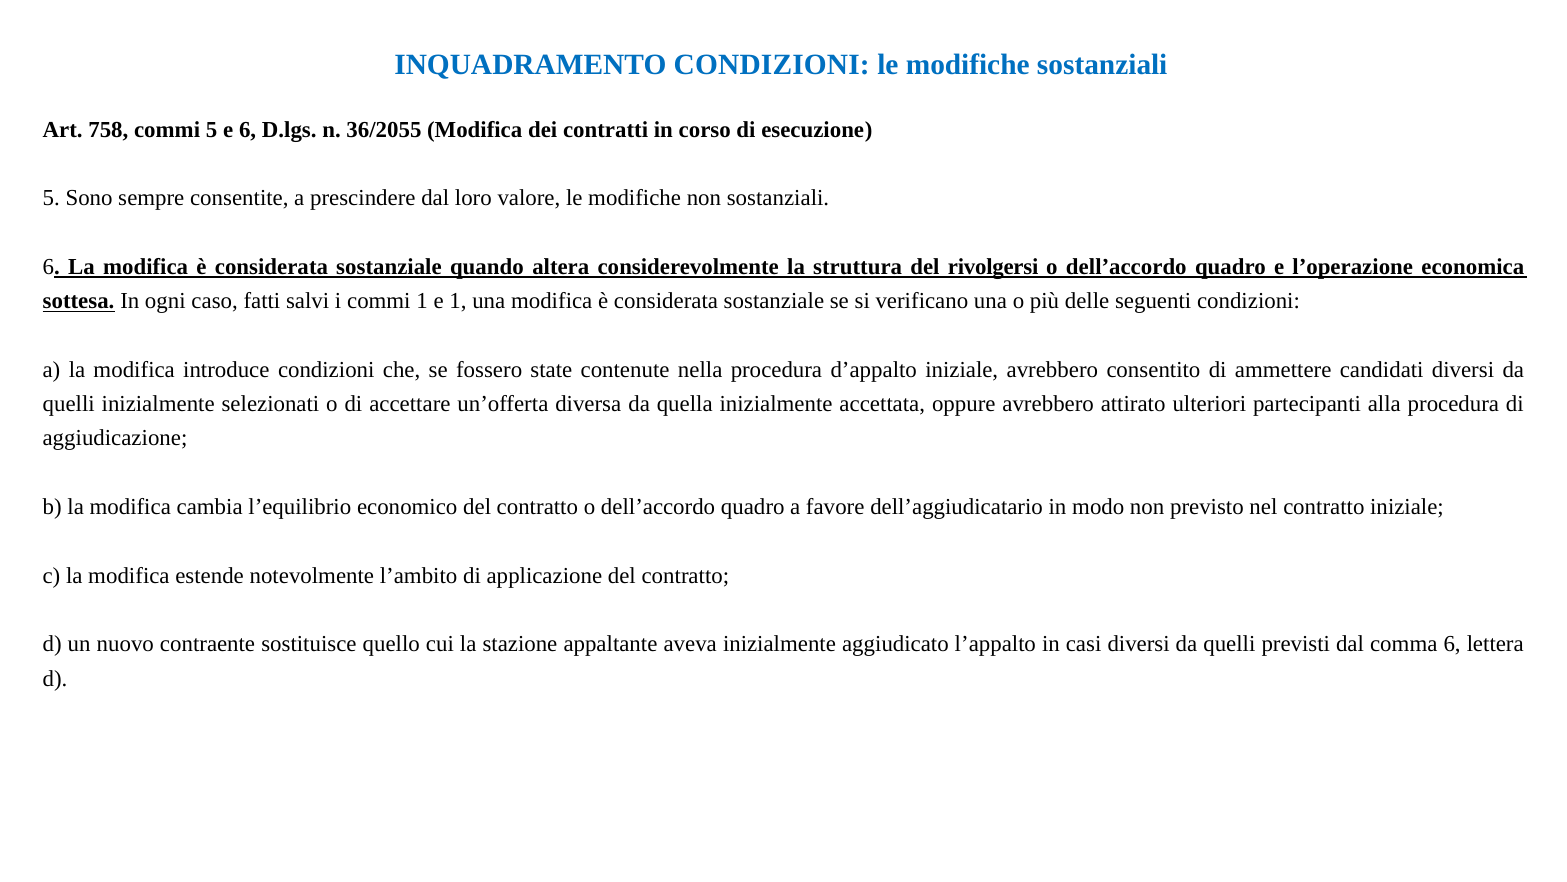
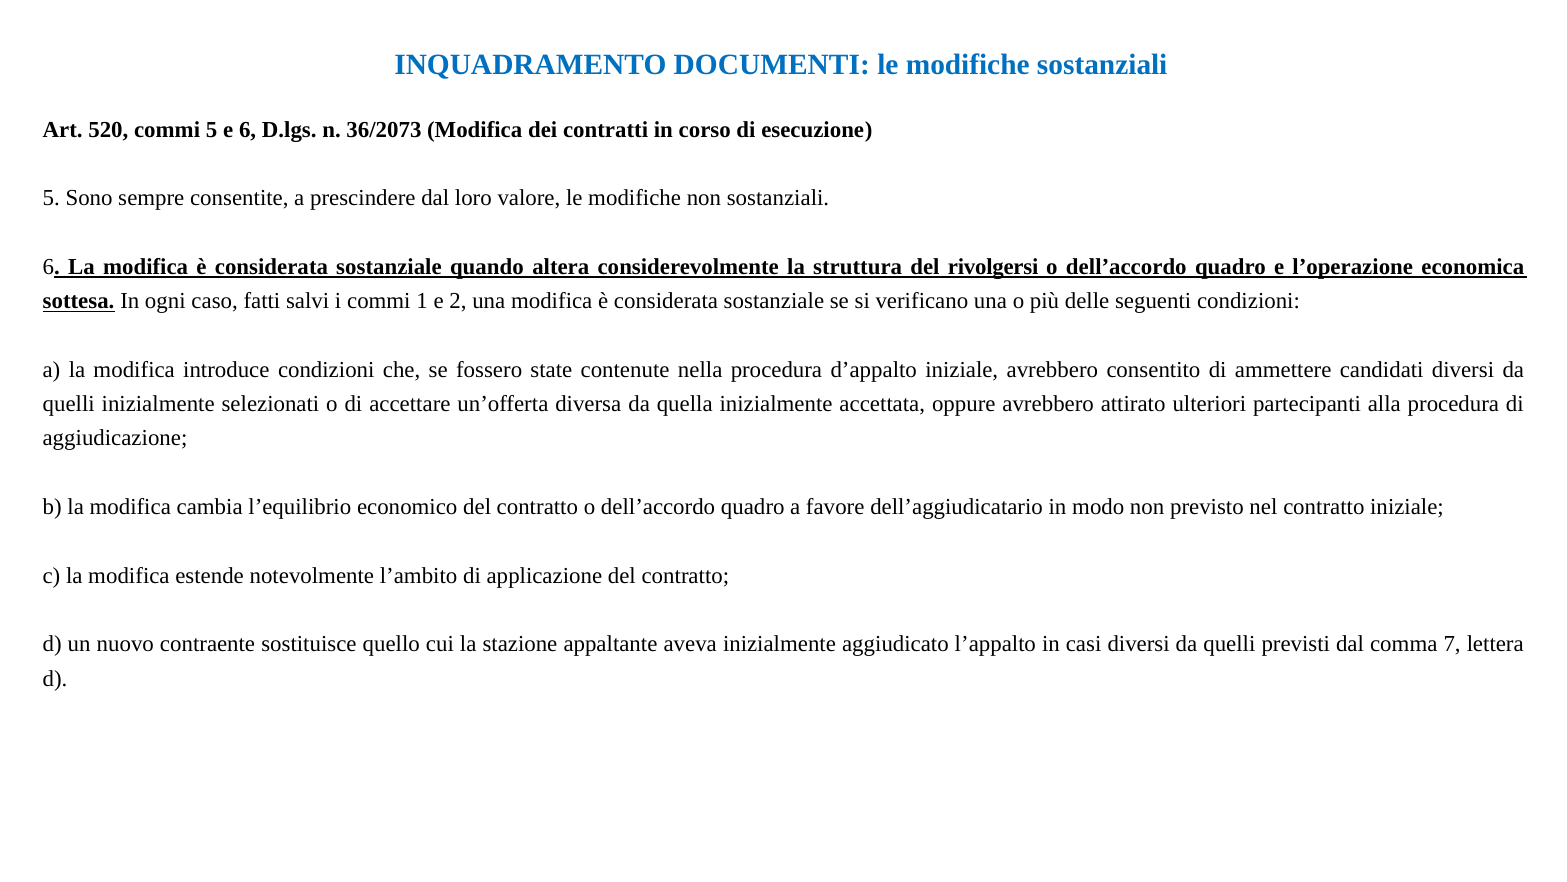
INQUADRAMENTO CONDIZIONI: CONDIZIONI -> DOCUMENTI (772, 64)
758: 758 -> 520 (108, 130)
36/2055: 36/2055 -> 36/2073 (384, 130)
e 1: 1 -> 2 (458, 301)
comma 6: 6 -> 7 (1452, 644)
